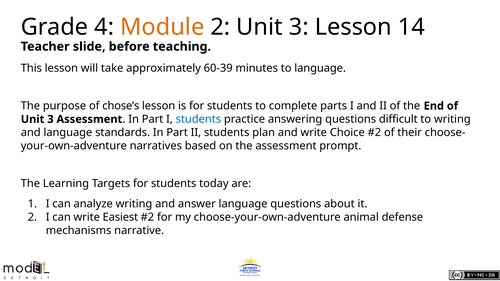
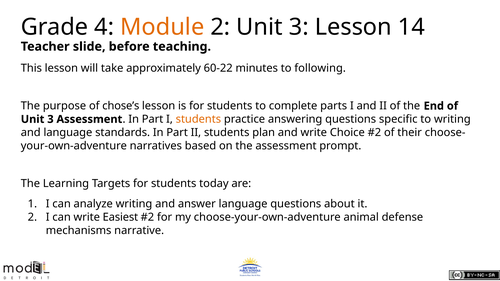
60-39: 60-39 -> 60-22 (218, 68)
to language: language -> following (320, 68)
students colour: blue -> orange (198, 119)
difficult: difficult -> specific (398, 119)
